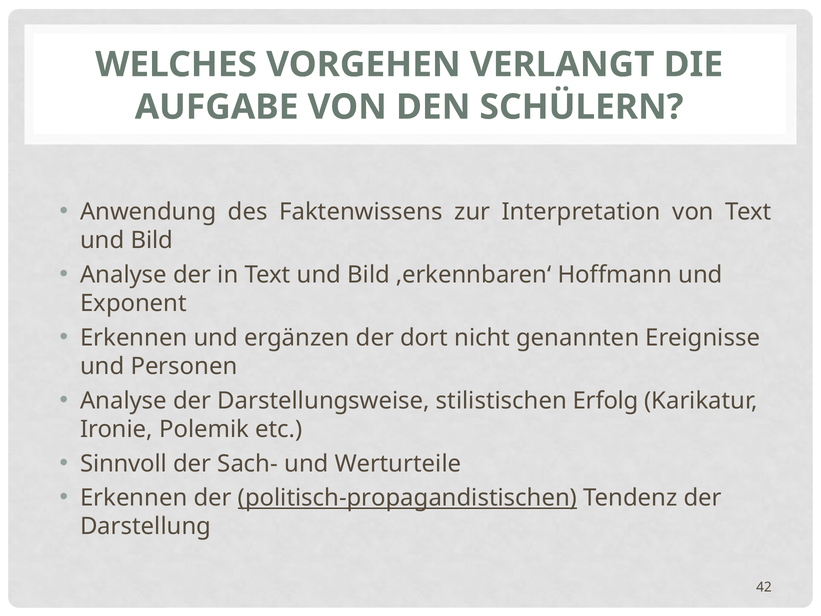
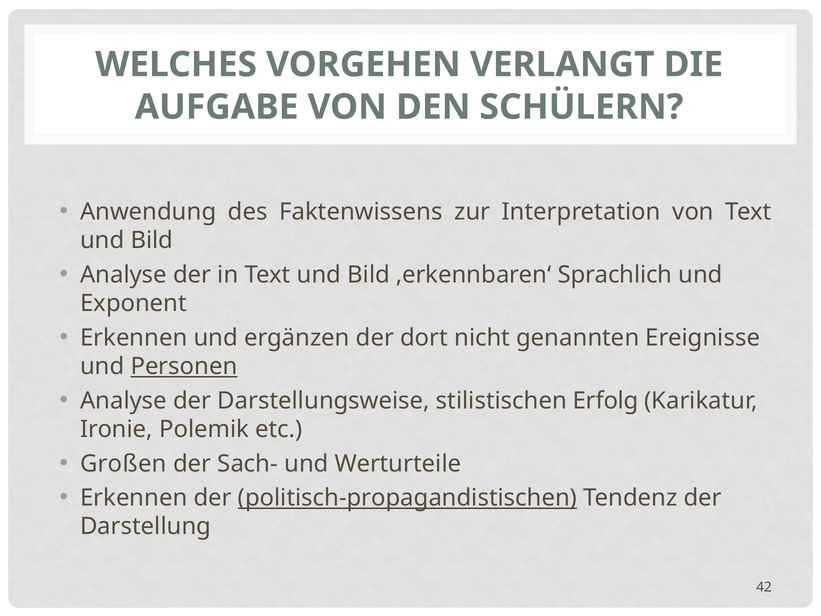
Hoffmann: Hoffmann -> Sprachlich (615, 275)
Personen underline: none -> present (184, 366)
Sinnvoll: Sinnvoll -> Großen (123, 463)
